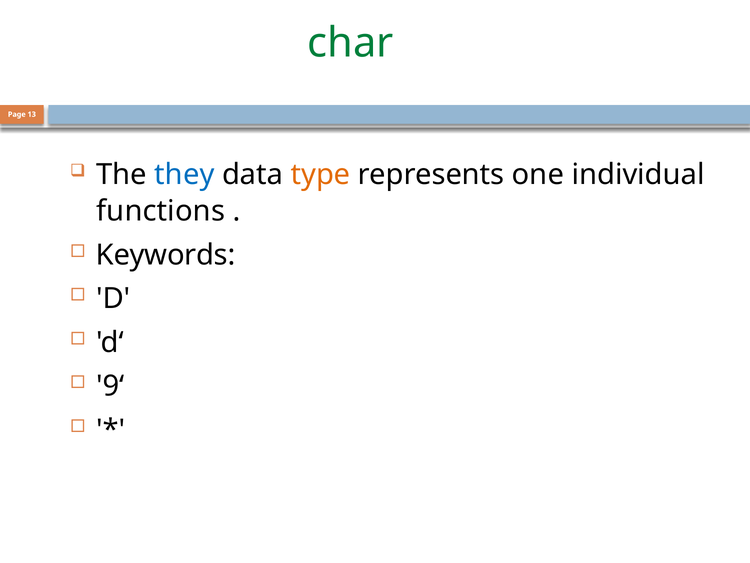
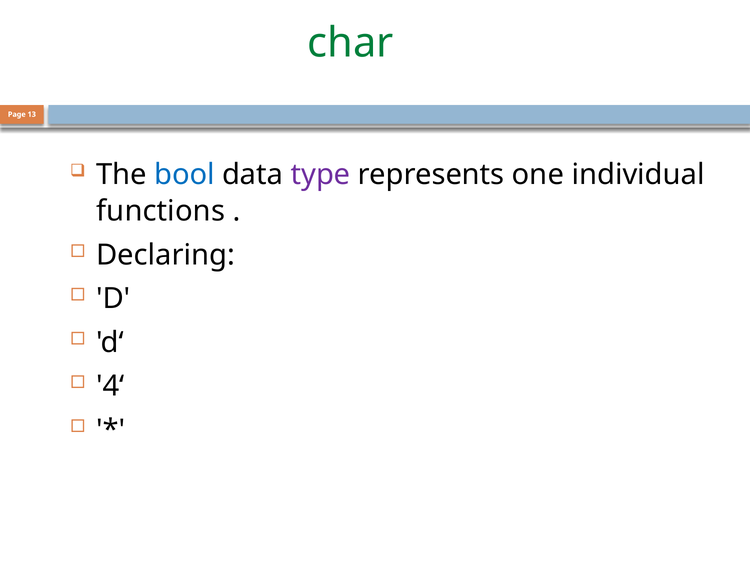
they: they -> bool (185, 175)
type colour: orange -> purple (321, 175)
Keywords: Keywords -> Declaring (166, 255)
9‘: 9‘ -> 4‘ (110, 386)
